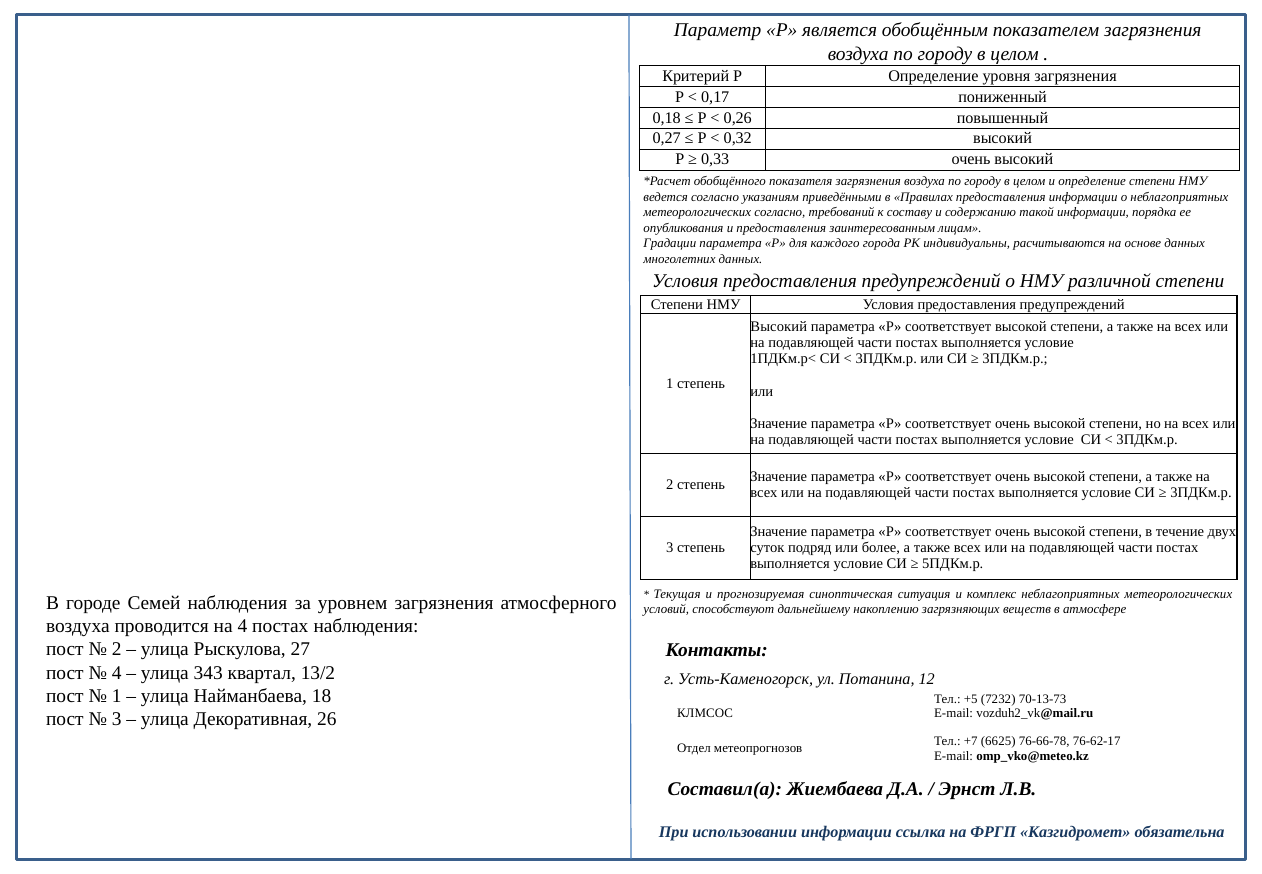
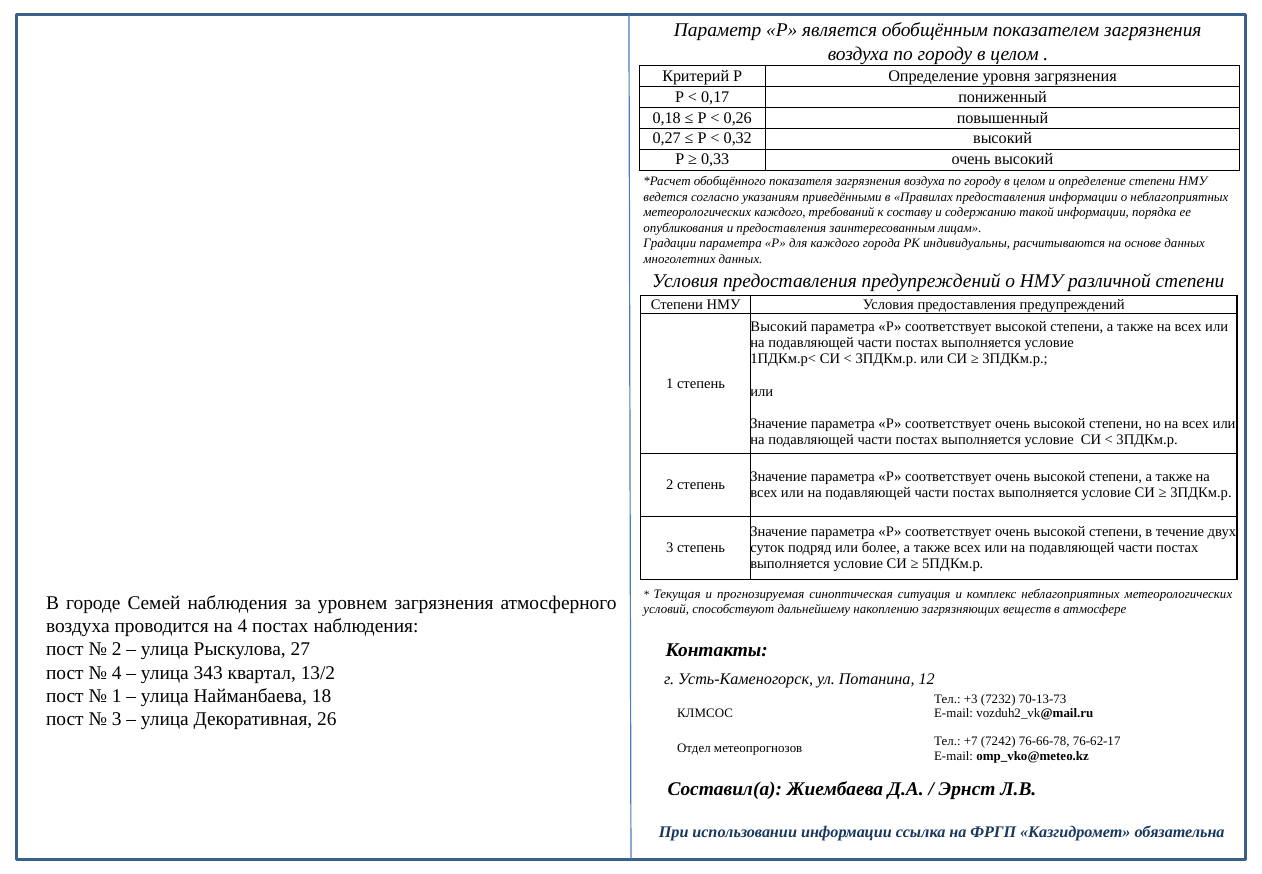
метеорологических согласно: согласно -> каждого (780, 212)
+5: +5 -> +3 (971, 698)
6625: 6625 -> 7242 (998, 741)
